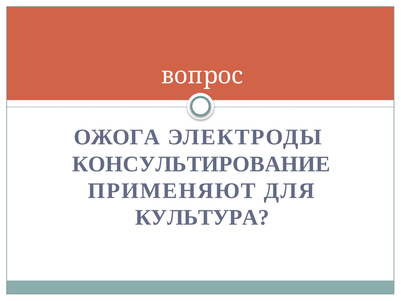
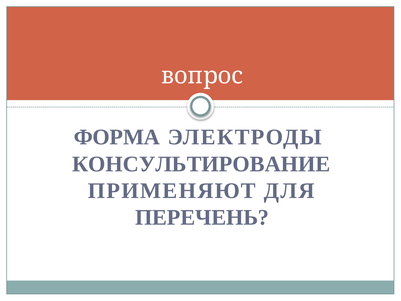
ОЖОГА: ОЖОГА -> ФОРМА (117, 137)
КУЛЬТУРА: КУЛЬТУРА -> ПЕРЕЧЕНЬ (202, 217)
